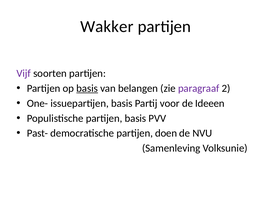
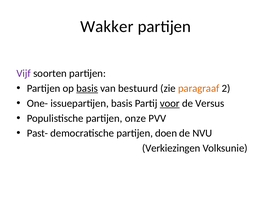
belangen: belangen -> bestuurd (138, 88)
paragraaf colour: purple -> orange (199, 88)
voor underline: none -> present (170, 103)
Ideeen: Ideeen -> Versus (210, 103)
partijen basis: basis -> onze (135, 118)
Samenleving: Samenleving -> Verkiezingen (171, 148)
